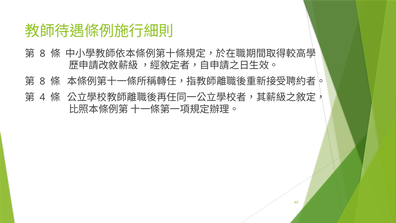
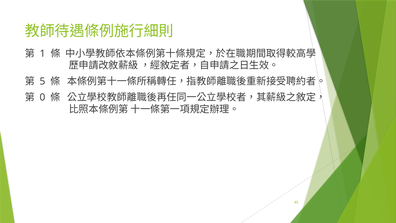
8: 8 -> 1 (43, 53)
8: 8 -> 5 (42, 81)
4: 4 -> 0 (42, 97)
